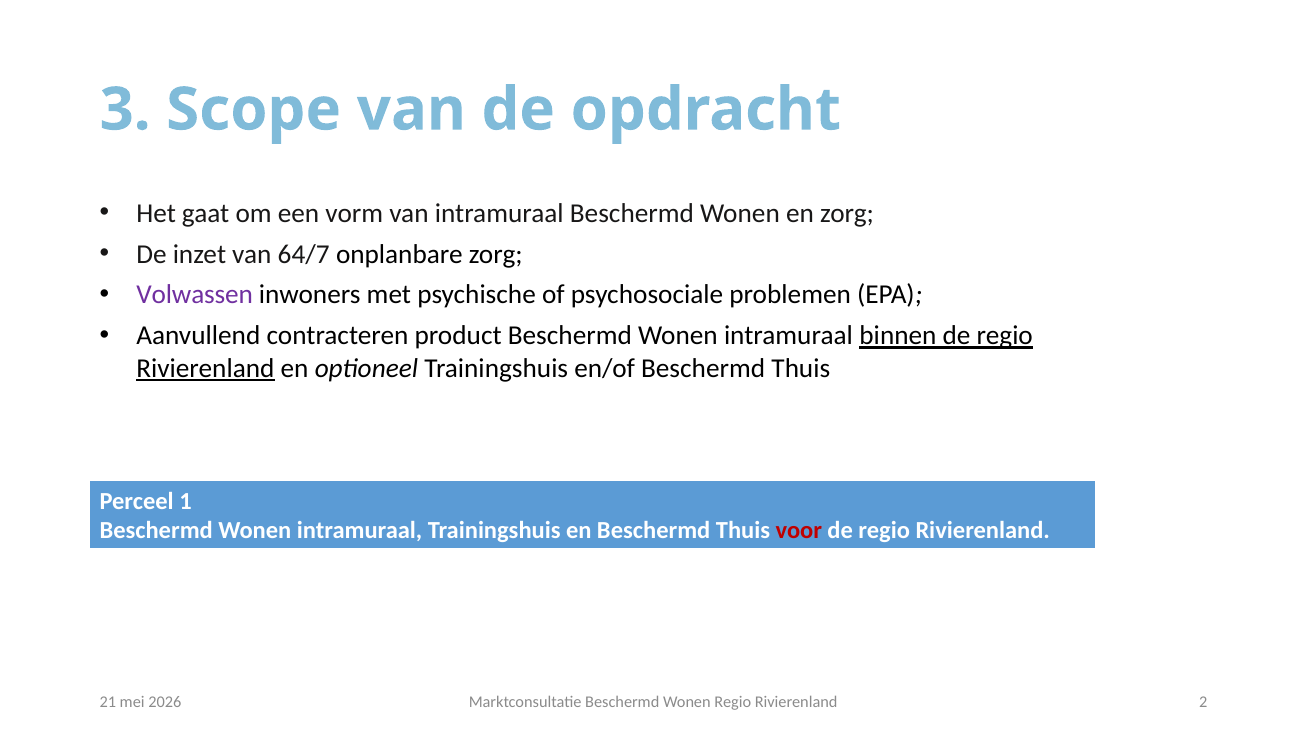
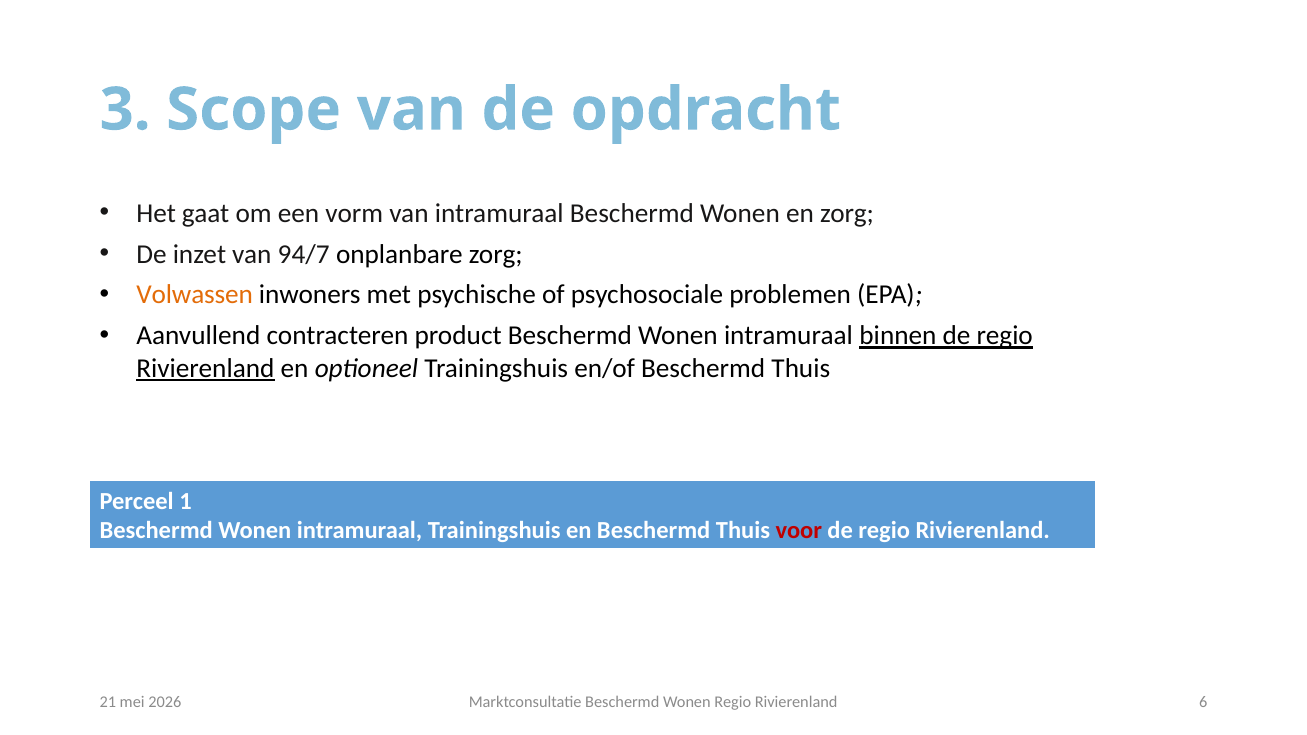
64/7: 64/7 -> 94/7 (304, 254)
Volwassen colour: purple -> orange (195, 295)
2: 2 -> 6 (1203, 702)
